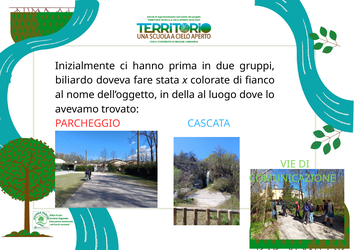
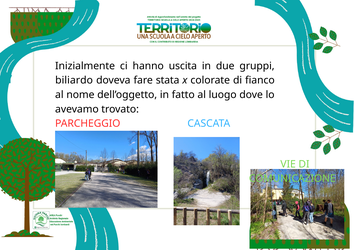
prima: prima -> uscita (183, 66)
della: della -> fatto (183, 95)
